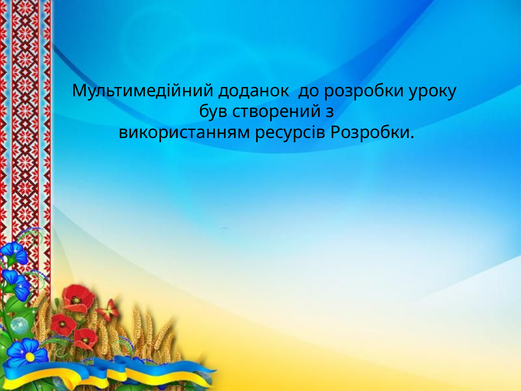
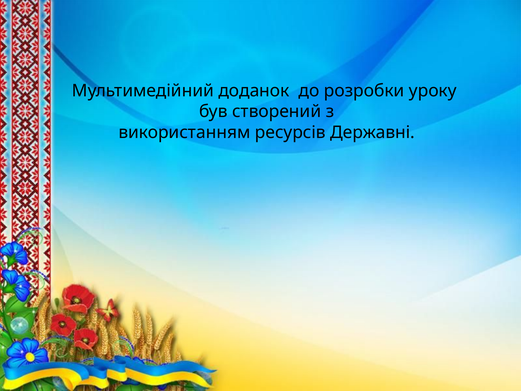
ресурсів Розробки: Розробки -> Державні (373, 132)
